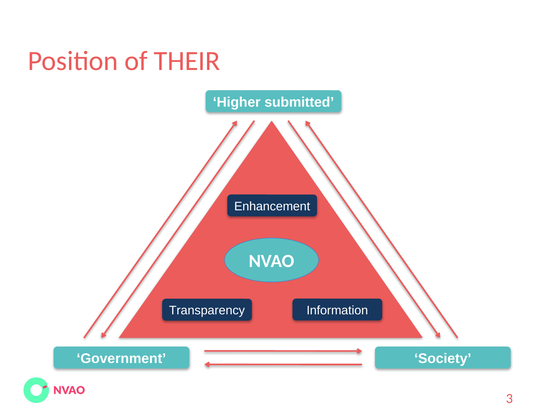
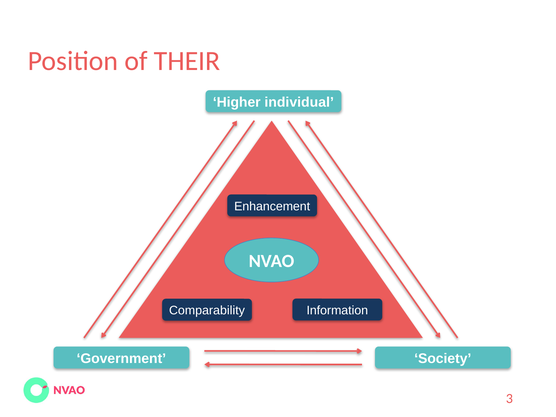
submitted: submitted -> individual (299, 102)
Transparency: Transparency -> Comparability (207, 311)
